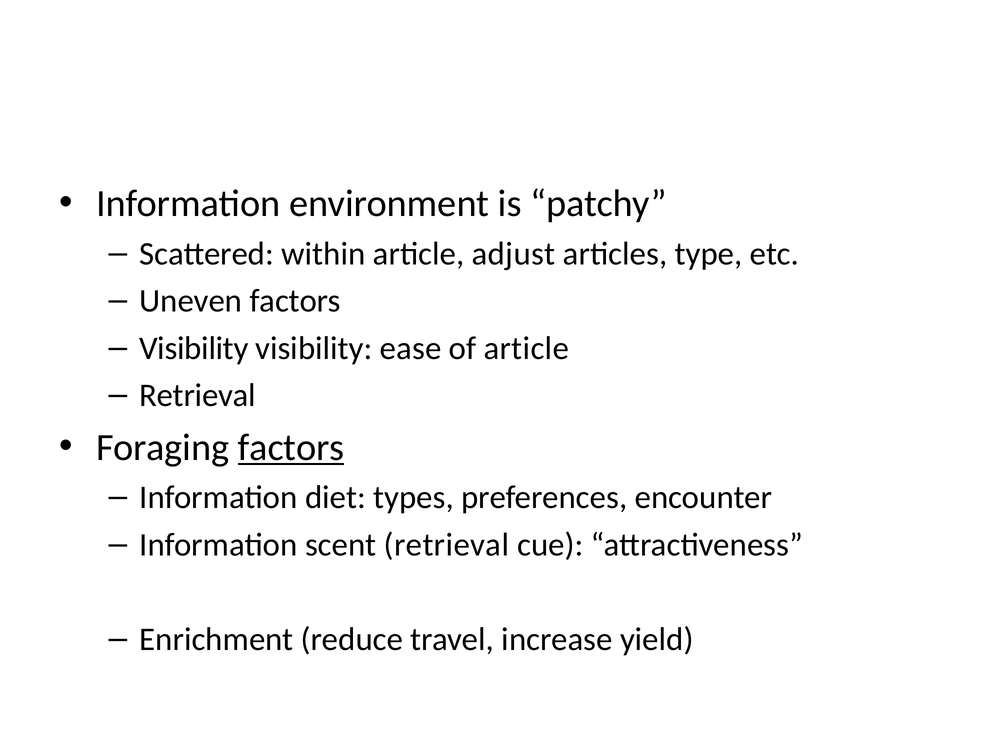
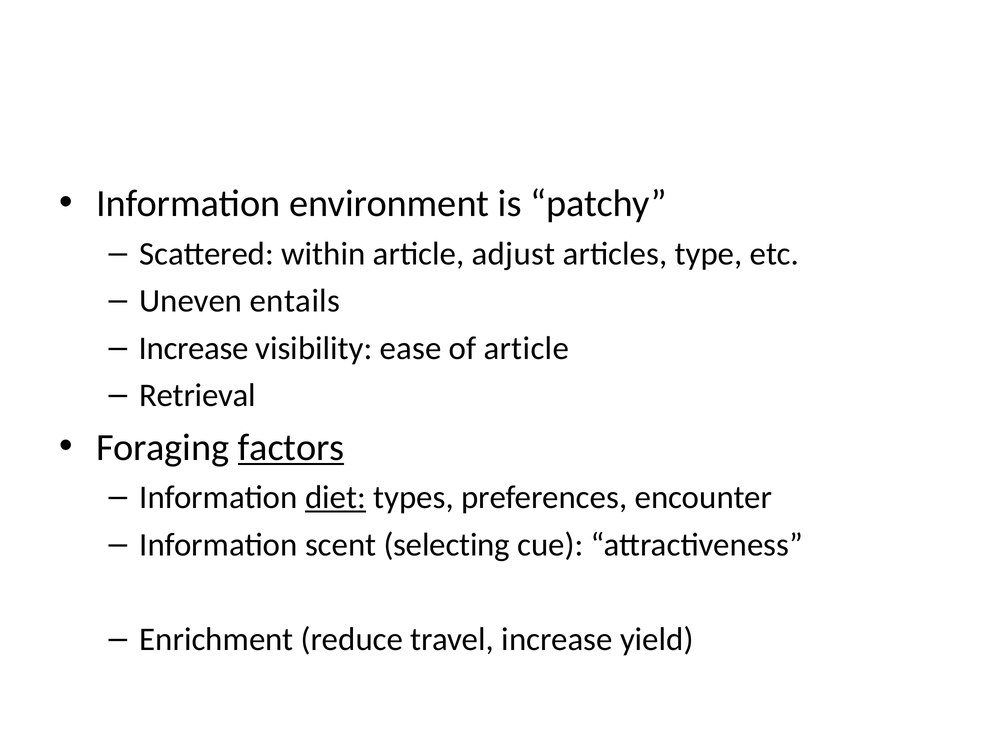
Uneven factors: factors -> entails (295, 301)
Visibility: Visibility -> Increase (194, 348)
diet underline: none -> present (335, 497)
scent retrieval: retrieval -> selecting (447, 544)
